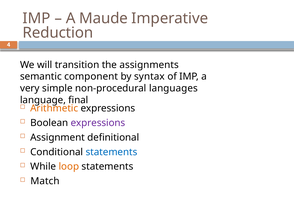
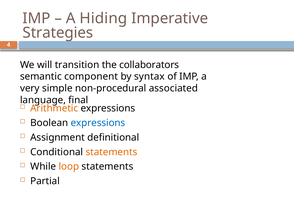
Maude: Maude -> Hiding (103, 18)
Reduction: Reduction -> Strategies (58, 33)
assignments: assignments -> collaborators (149, 65)
languages: languages -> associated (173, 88)
expressions colour: purple -> blue (98, 123)
statements colour: blue -> orange (112, 152)
Match: Match -> Partial (45, 182)
